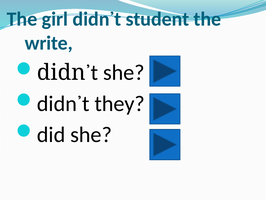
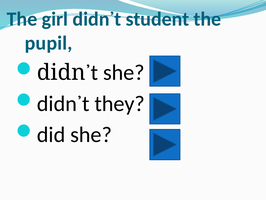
write: write -> pupil (49, 43)
